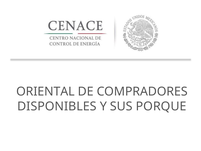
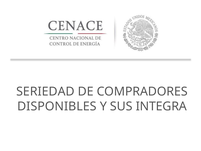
ORIENTAL: ORIENTAL -> SERIEDAD (45, 91)
PORQUE: PORQUE -> INTEGRA (161, 106)
